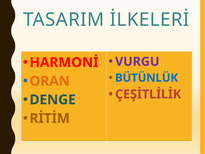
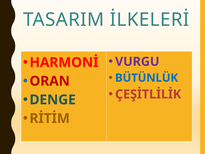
ORAN colour: orange -> red (50, 81)
